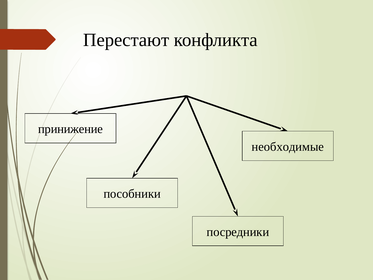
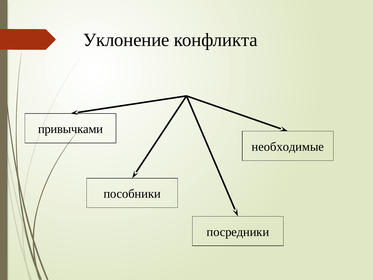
Перестают: Перестают -> Уклонение (126, 40)
принижение: принижение -> привычками (71, 129)
